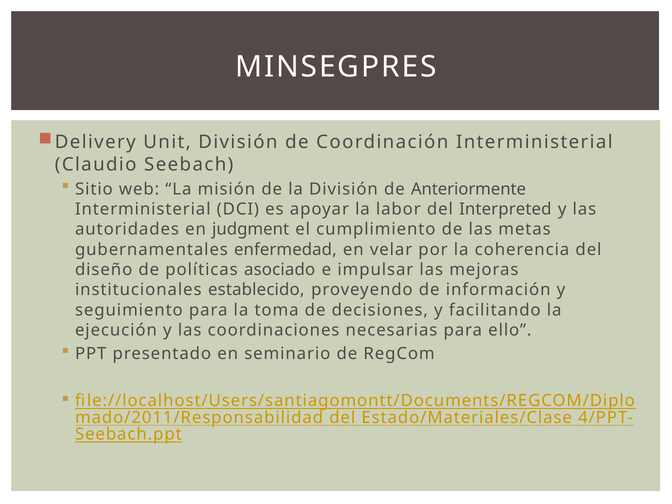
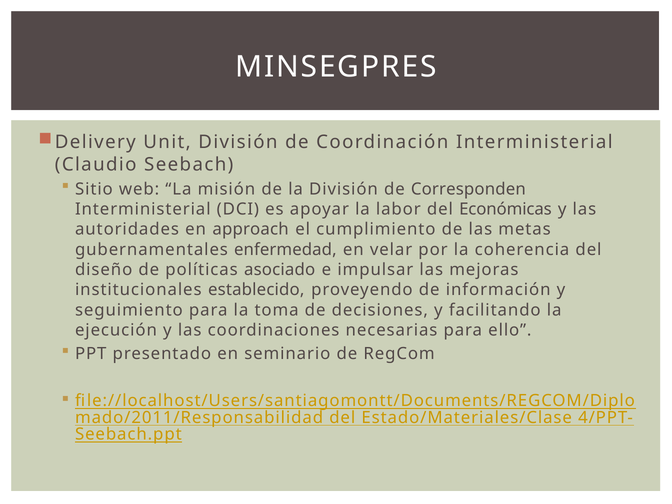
Anteriormente: Anteriormente -> Corresponden (468, 189)
Interpreted: Interpreted -> Económicas (505, 209)
judgment: judgment -> approach (251, 229)
